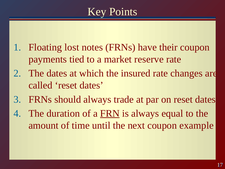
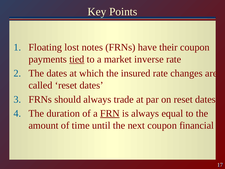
tied underline: none -> present (77, 59)
reserve: reserve -> inverse (149, 59)
example: example -> financial (197, 125)
